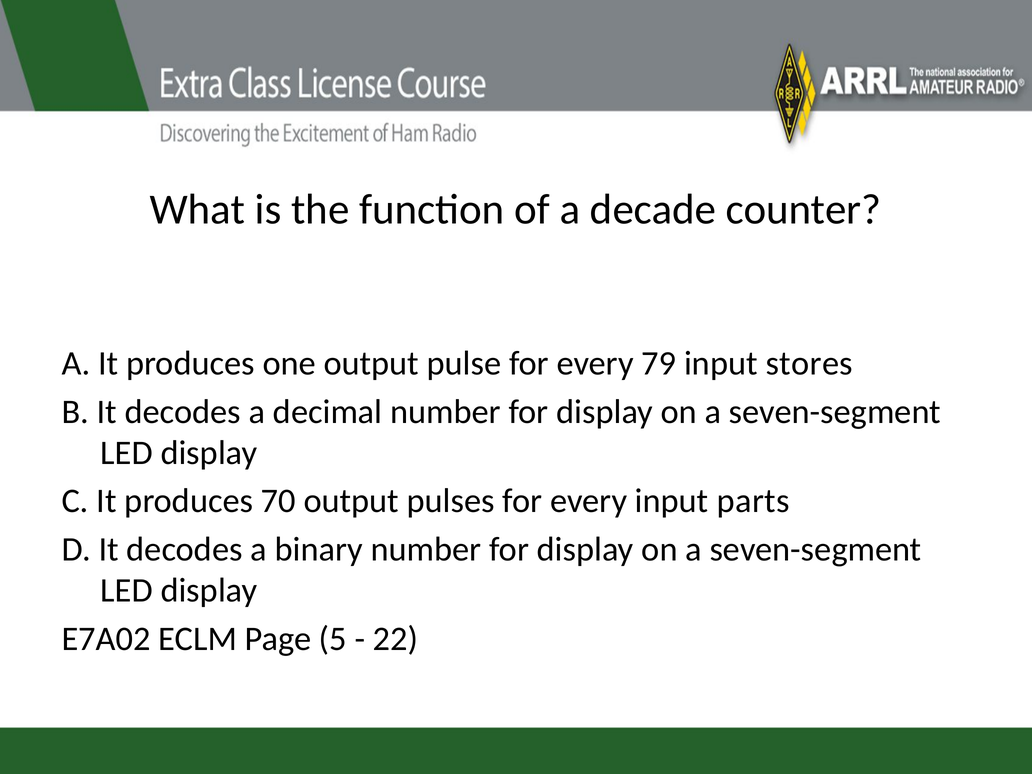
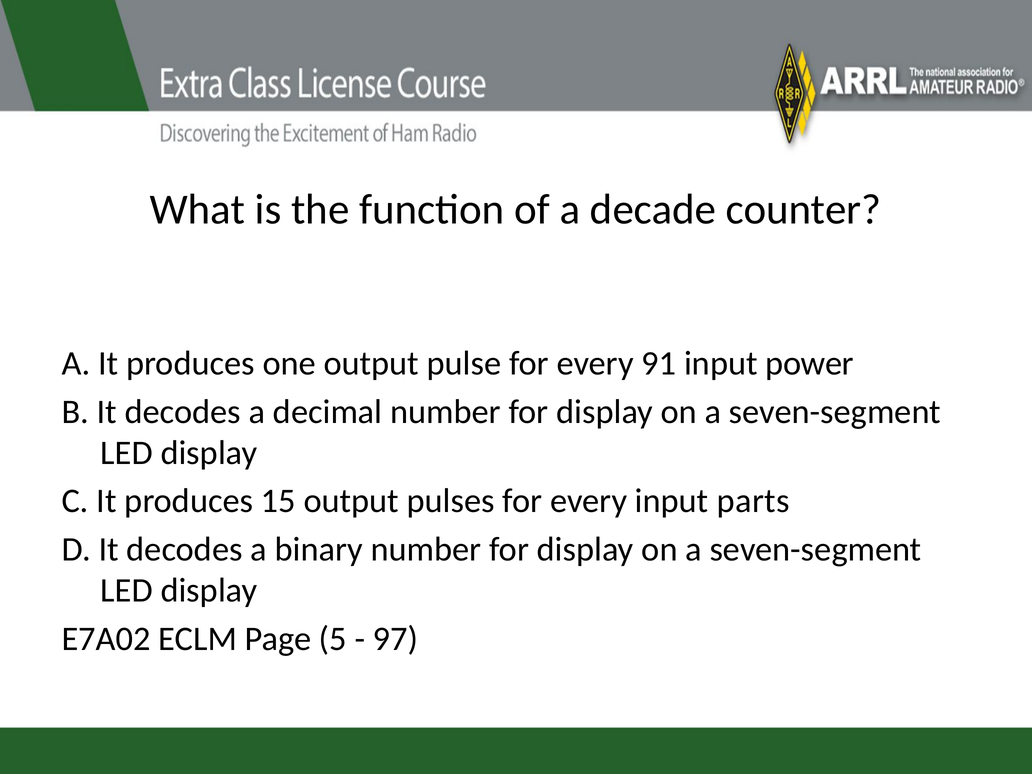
79: 79 -> 91 (659, 364)
stores: stores -> power (810, 364)
70: 70 -> 15 (278, 501)
22: 22 -> 97 (396, 639)
